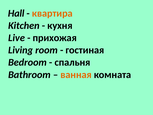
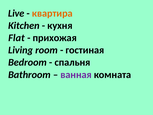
Hall: Hall -> Live (16, 13)
Live: Live -> Flat (16, 38)
ванная colour: orange -> purple (76, 74)
